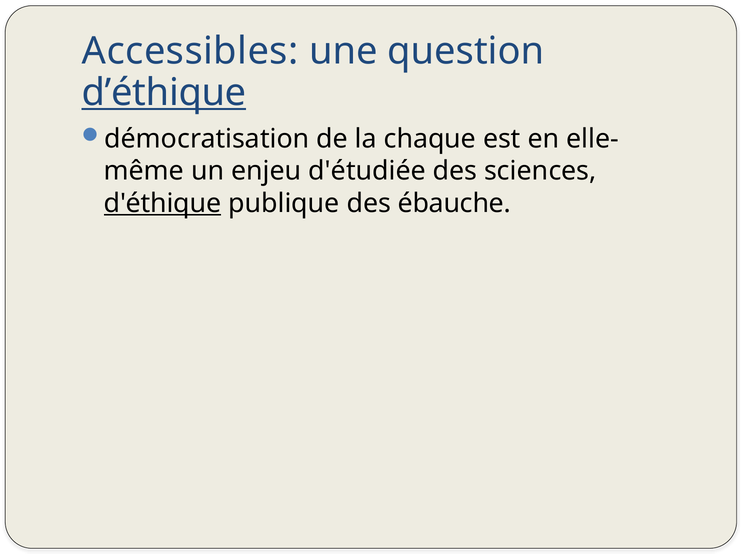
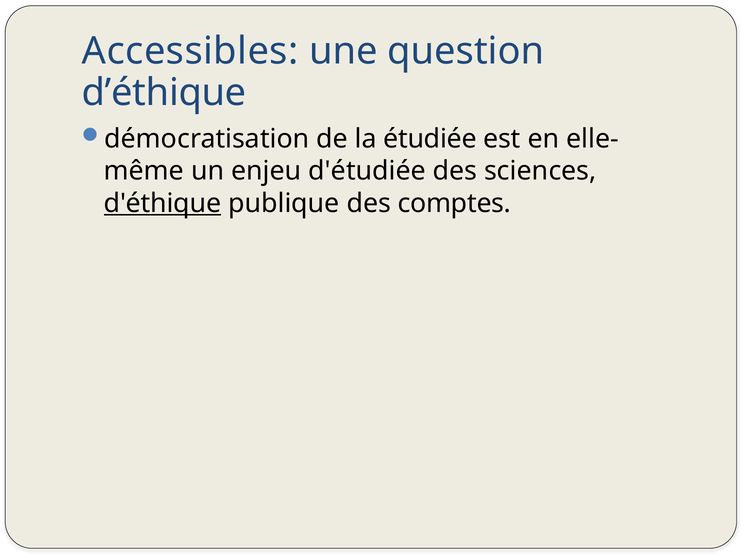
d’éthique underline: present -> none (164, 93)
chaque: chaque -> étudiée (430, 139)
ébauche: ébauche -> comptes (454, 203)
